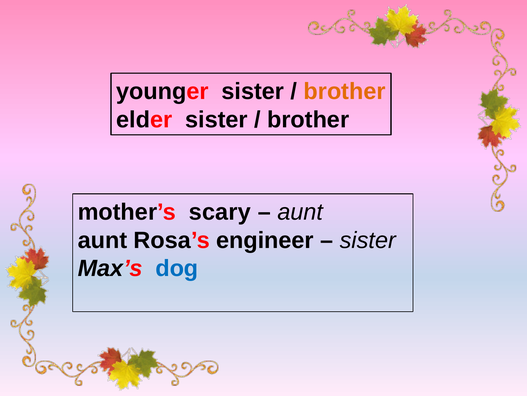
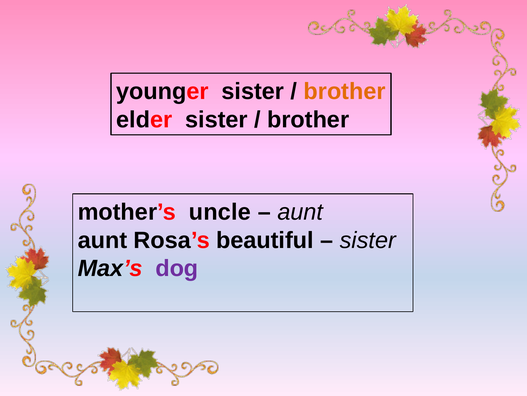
scary: scary -> uncle (220, 212)
engineer: engineer -> beautiful (265, 240)
dog colour: blue -> purple (177, 268)
